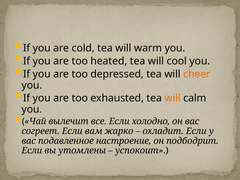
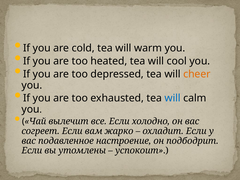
will colour: orange -> blue (173, 98)
